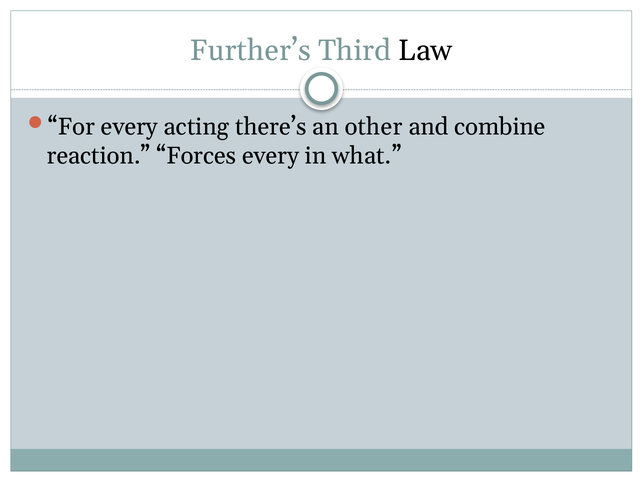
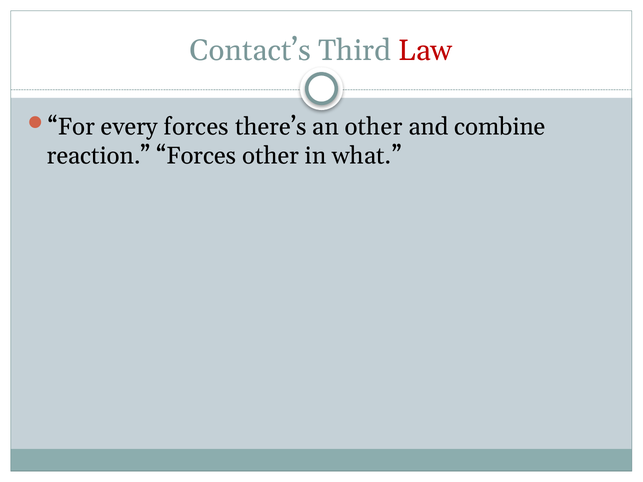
Further’s: Further’s -> Contact’s (250, 51)
Law colour: black -> red (425, 51)
every acting: acting -> forces (196, 127)
Forces every: every -> other (271, 156)
